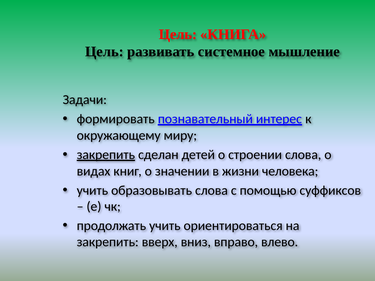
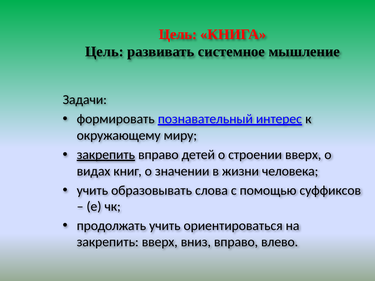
закрепить сделан: сделан -> вправо (158, 155)
строении слова: слова -> вверх (303, 155)
